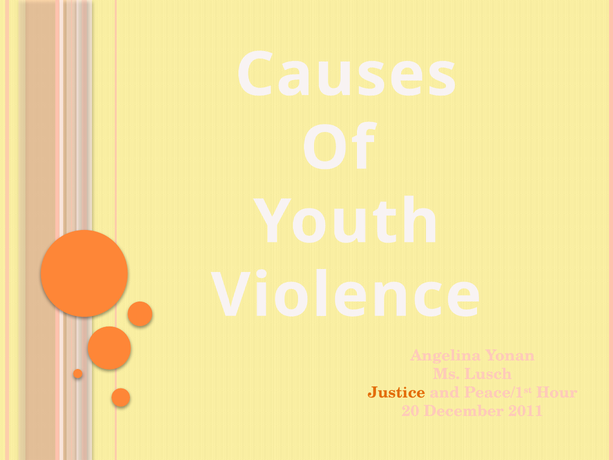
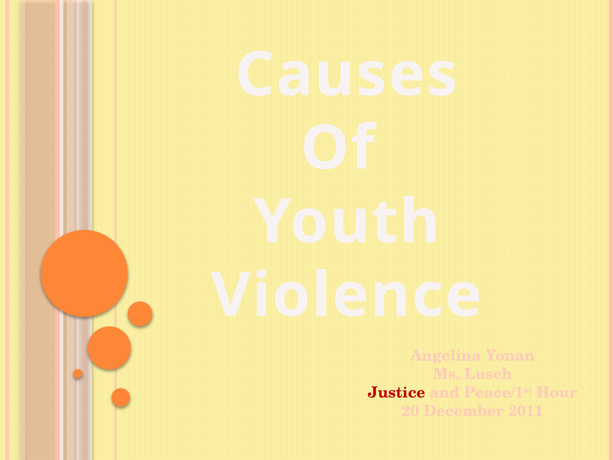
Justice colour: orange -> red (397, 392)
